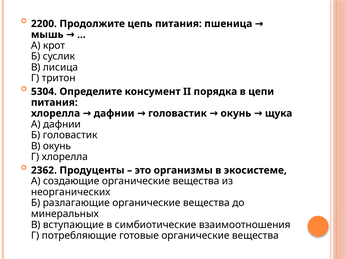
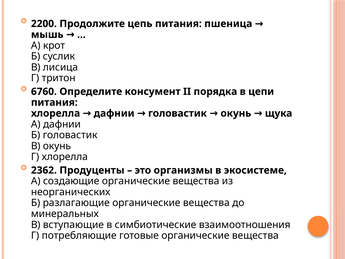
5304: 5304 -> 6760 (44, 91)
